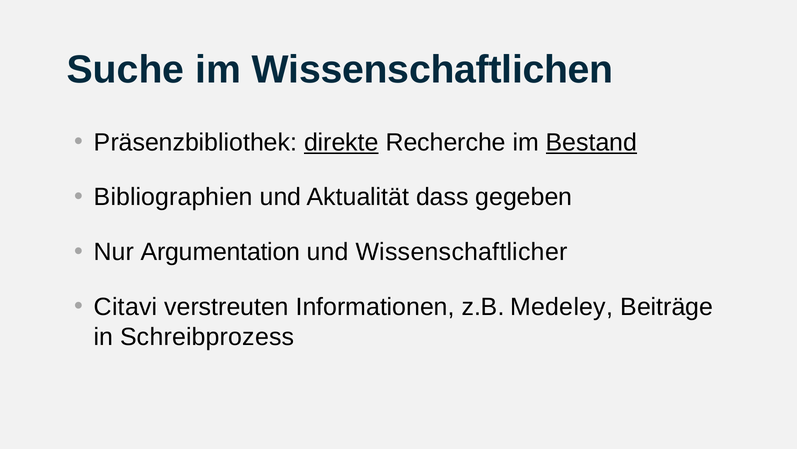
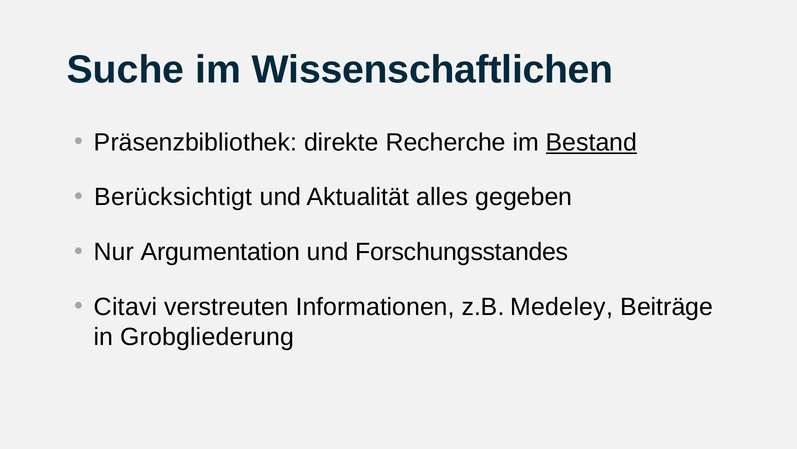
direkte underline: present -> none (341, 142)
Bibliographien: Bibliographien -> Berücksichtigt (173, 197)
dass: dass -> alles (442, 197)
Wissenschaftlicher: Wissenschaftlicher -> Forschungsstandes (462, 252)
Schreibprozess: Schreibprozess -> Grobgliederung (207, 336)
